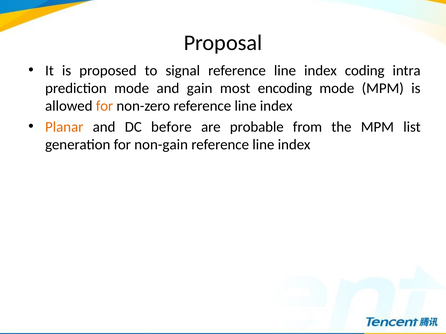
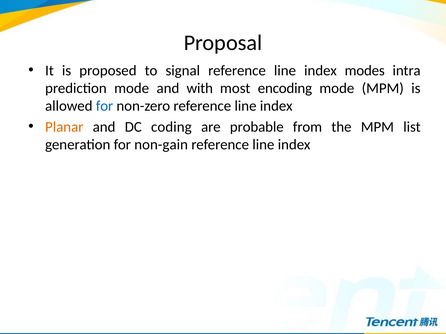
coding: coding -> modes (365, 71)
gain: gain -> with (200, 88)
for colour: orange -> blue (105, 106)
before: before -> coding (171, 127)
